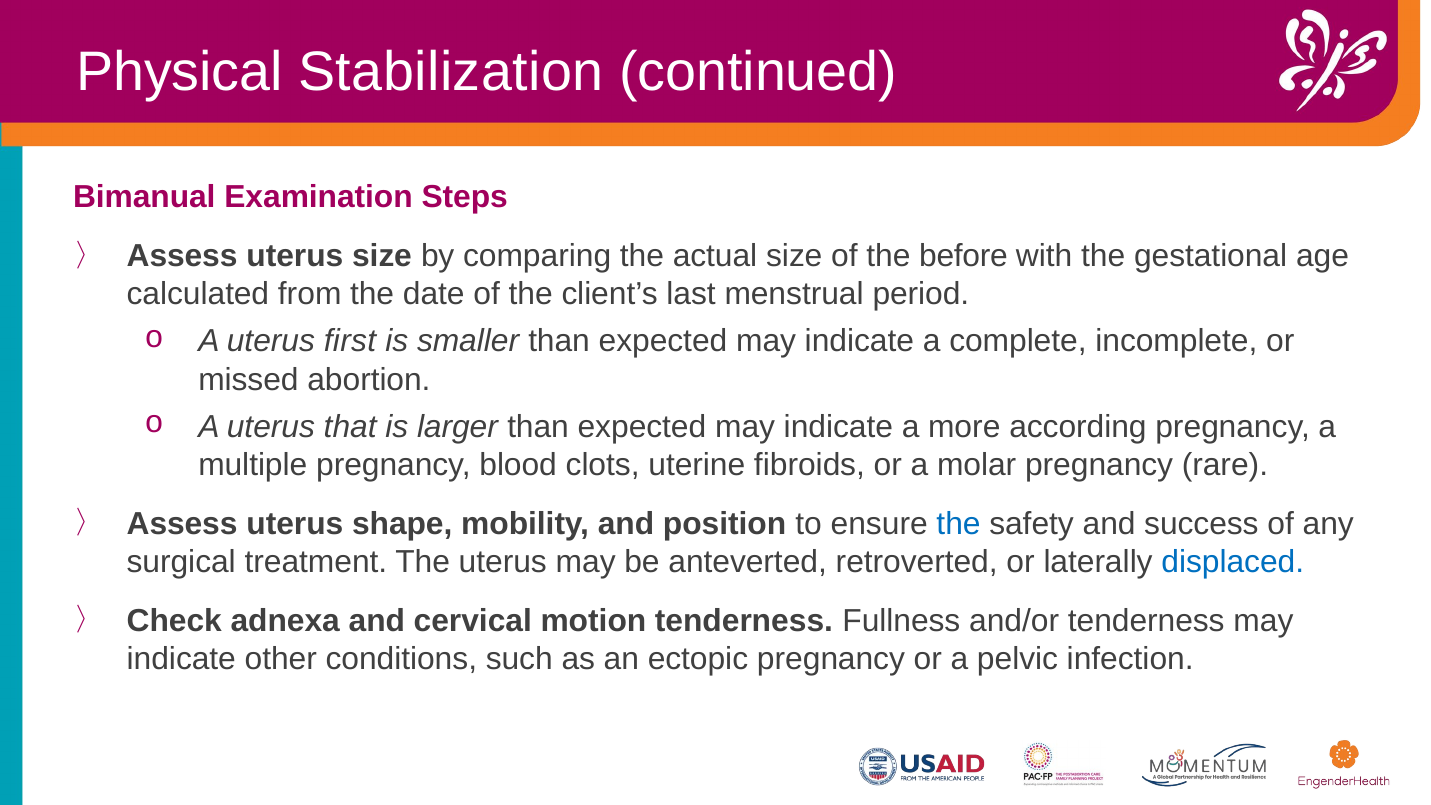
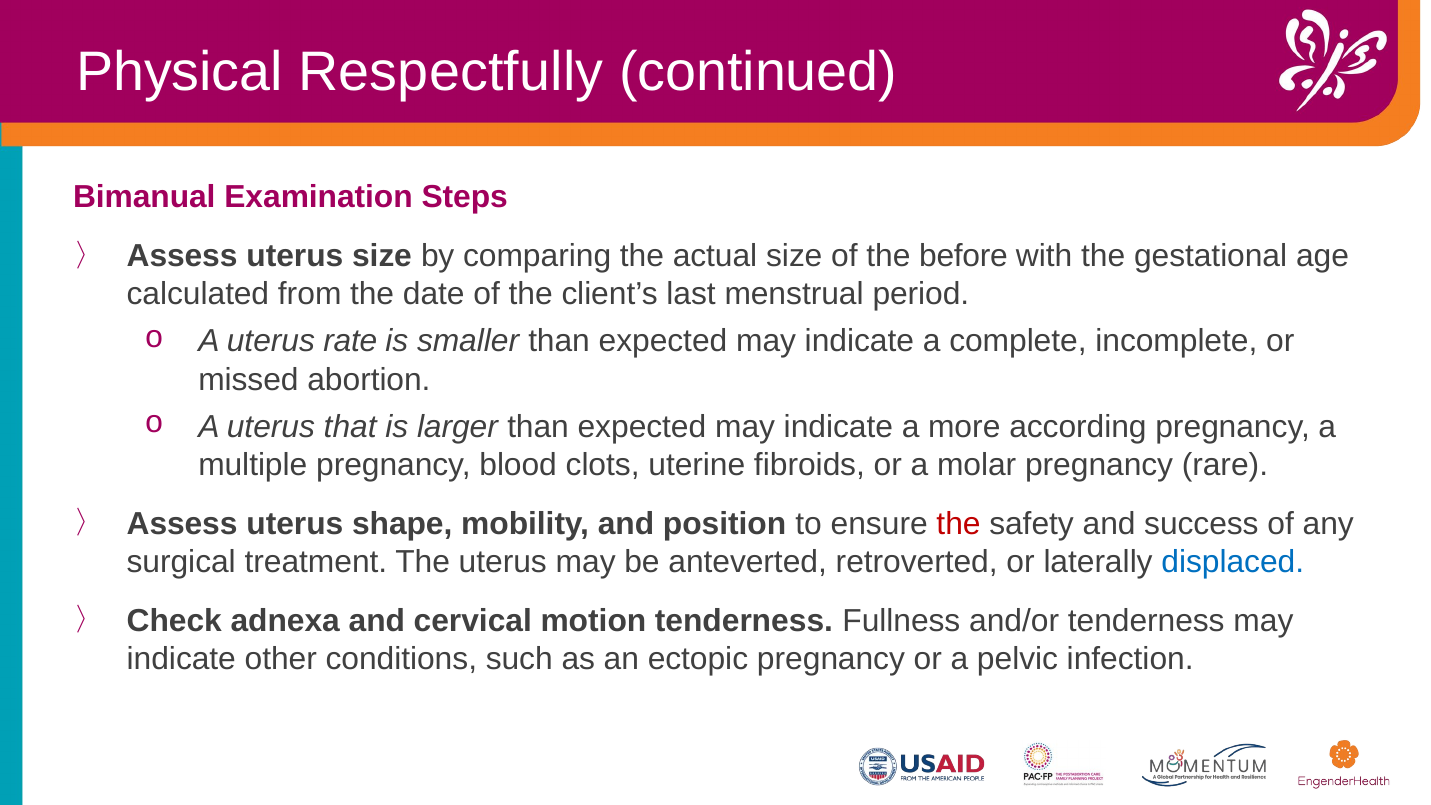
Stabilization: Stabilization -> Respectfully (451, 72)
first: first -> rate (350, 341)
the colour: blue -> red (959, 524)
